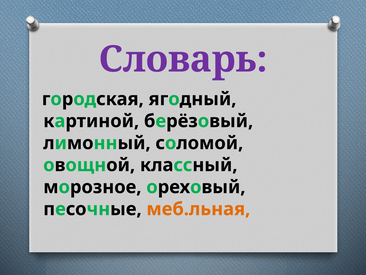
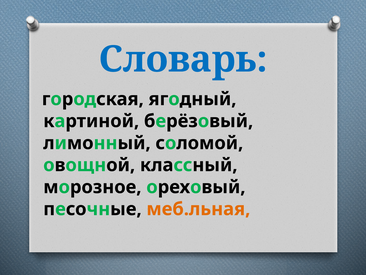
Словарь colour: purple -> blue (183, 59)
